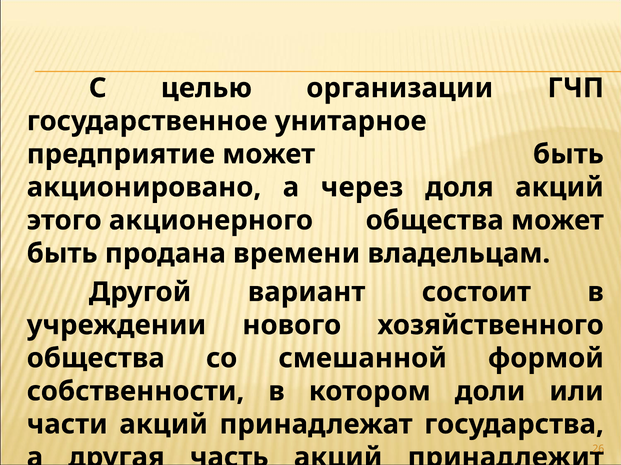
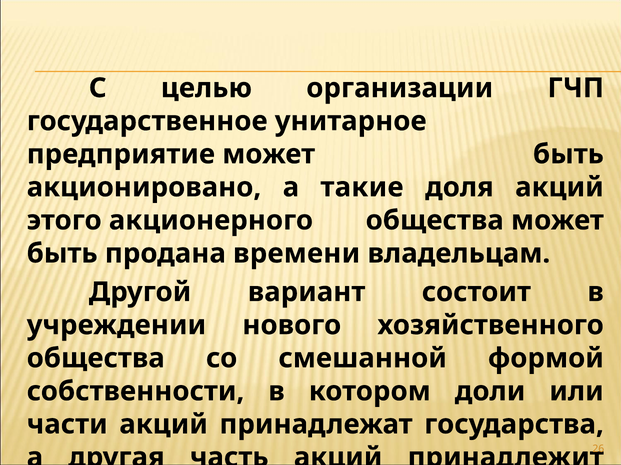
через: через -> такие (362, 188)
